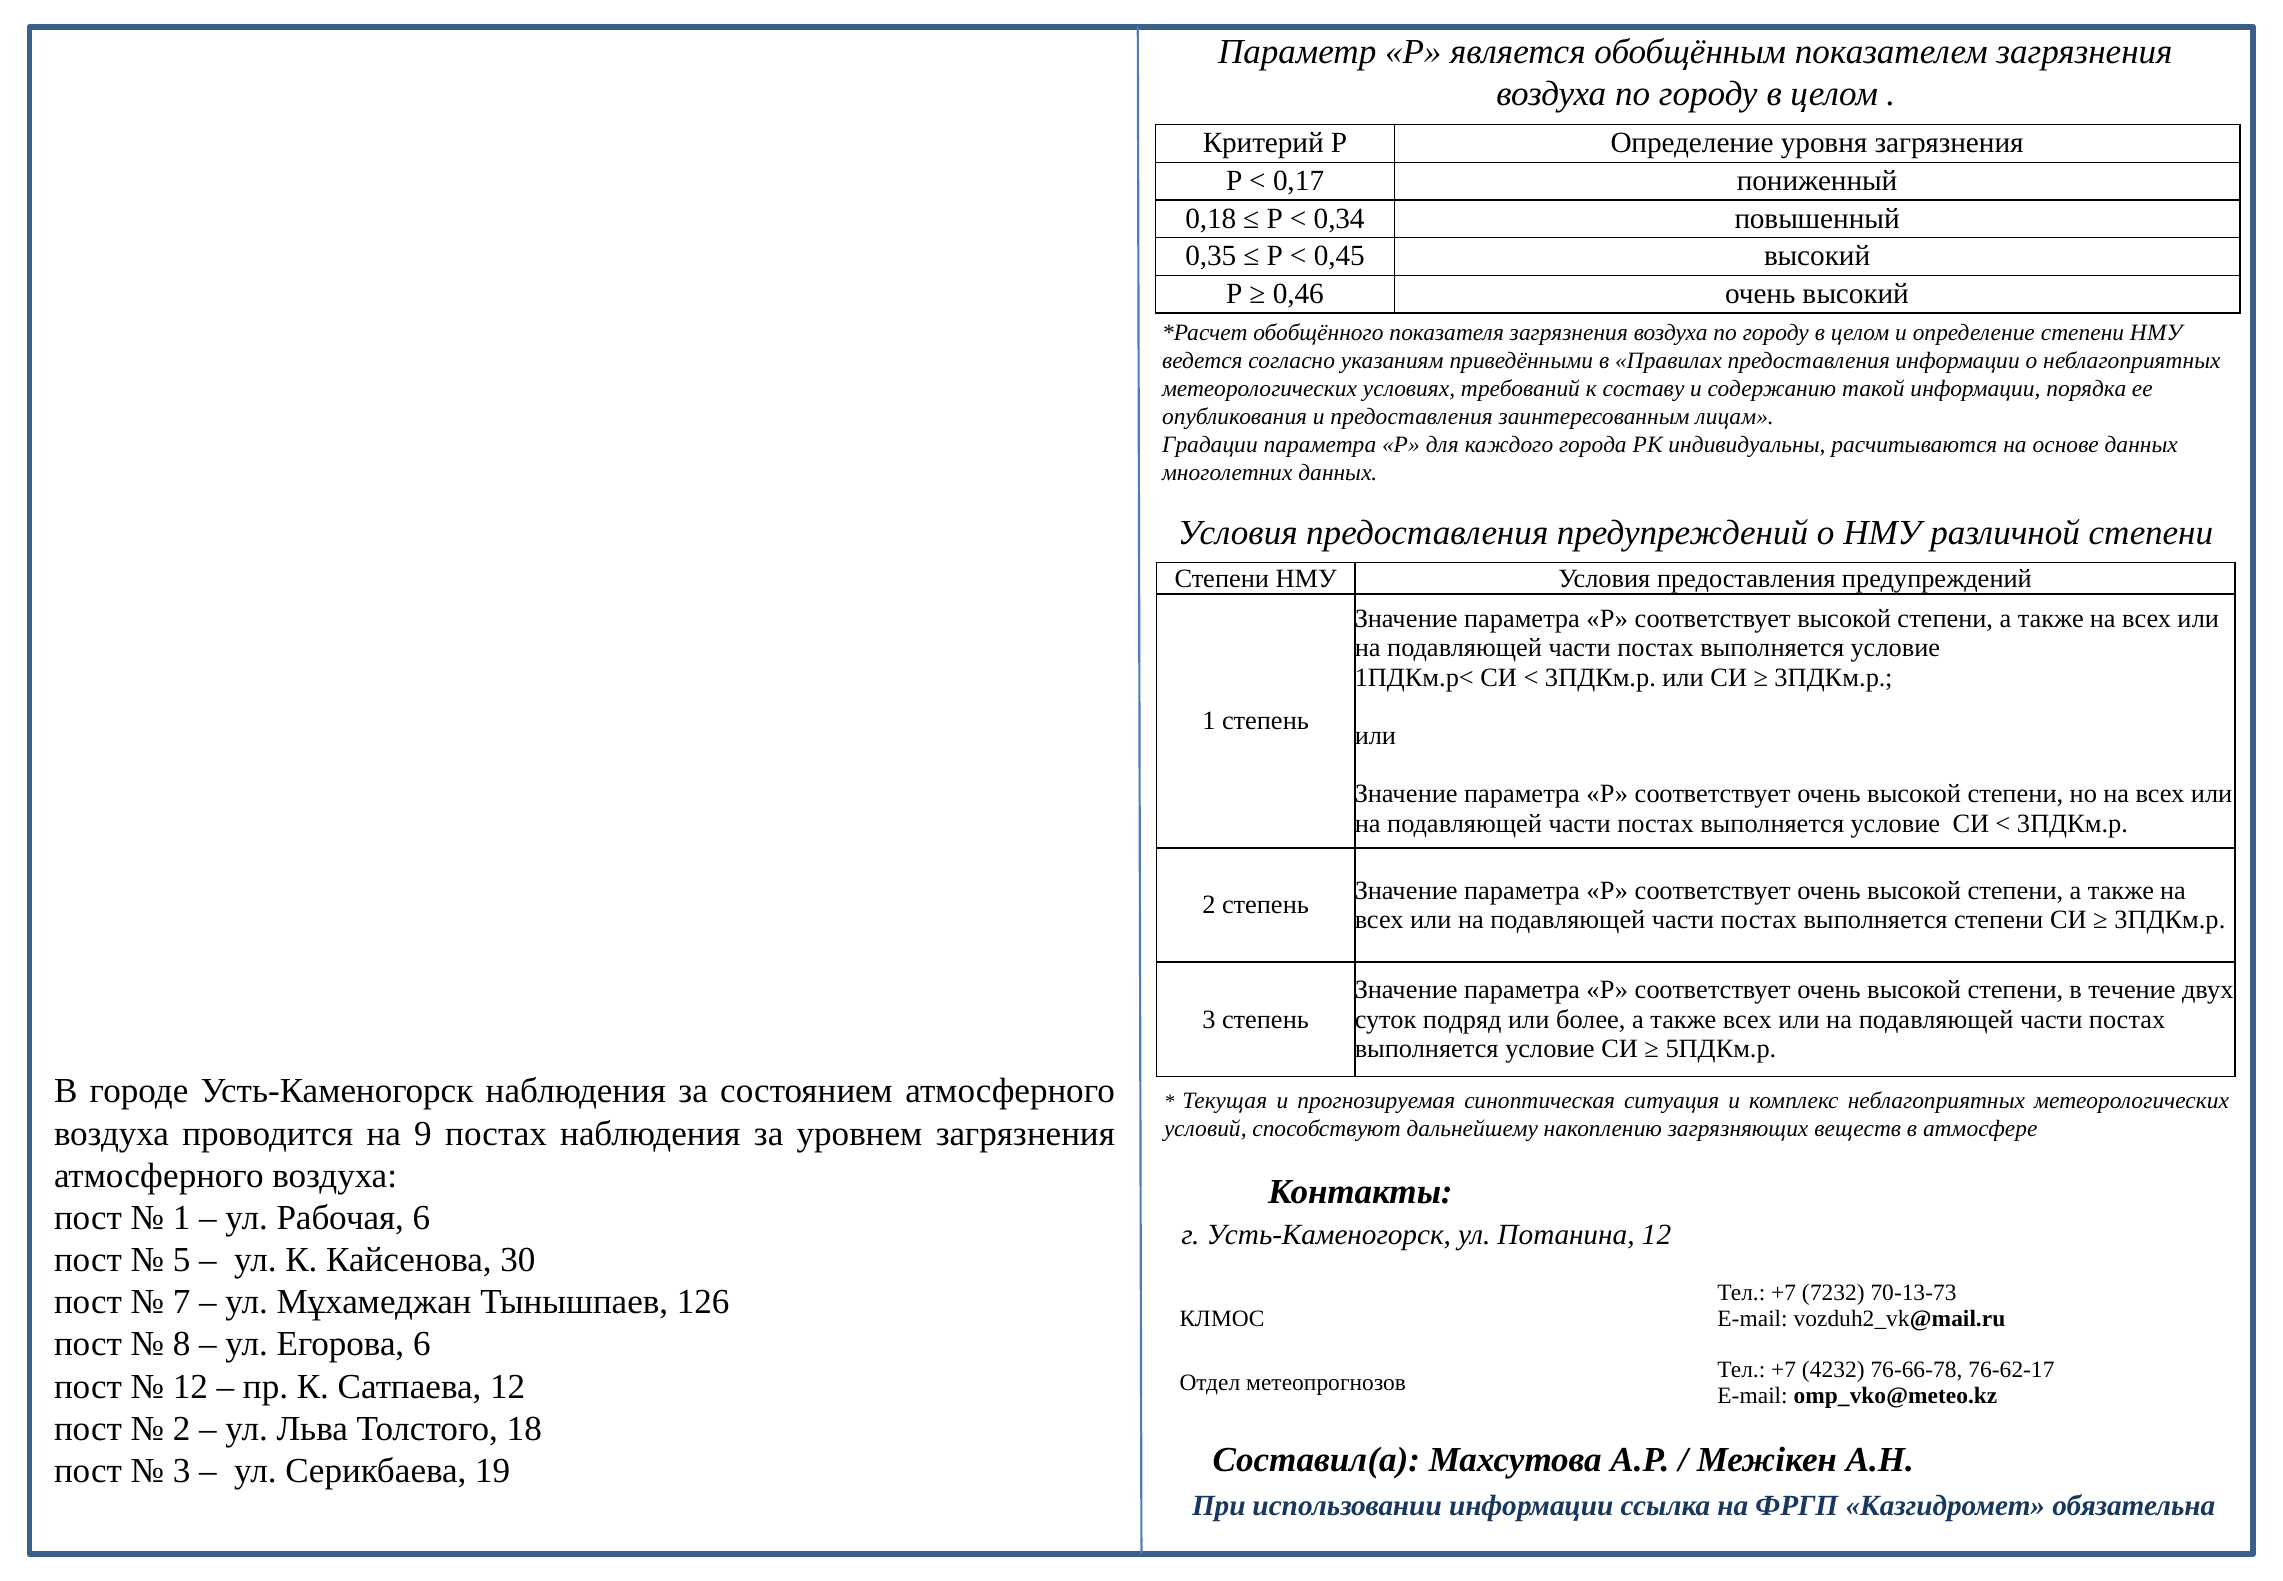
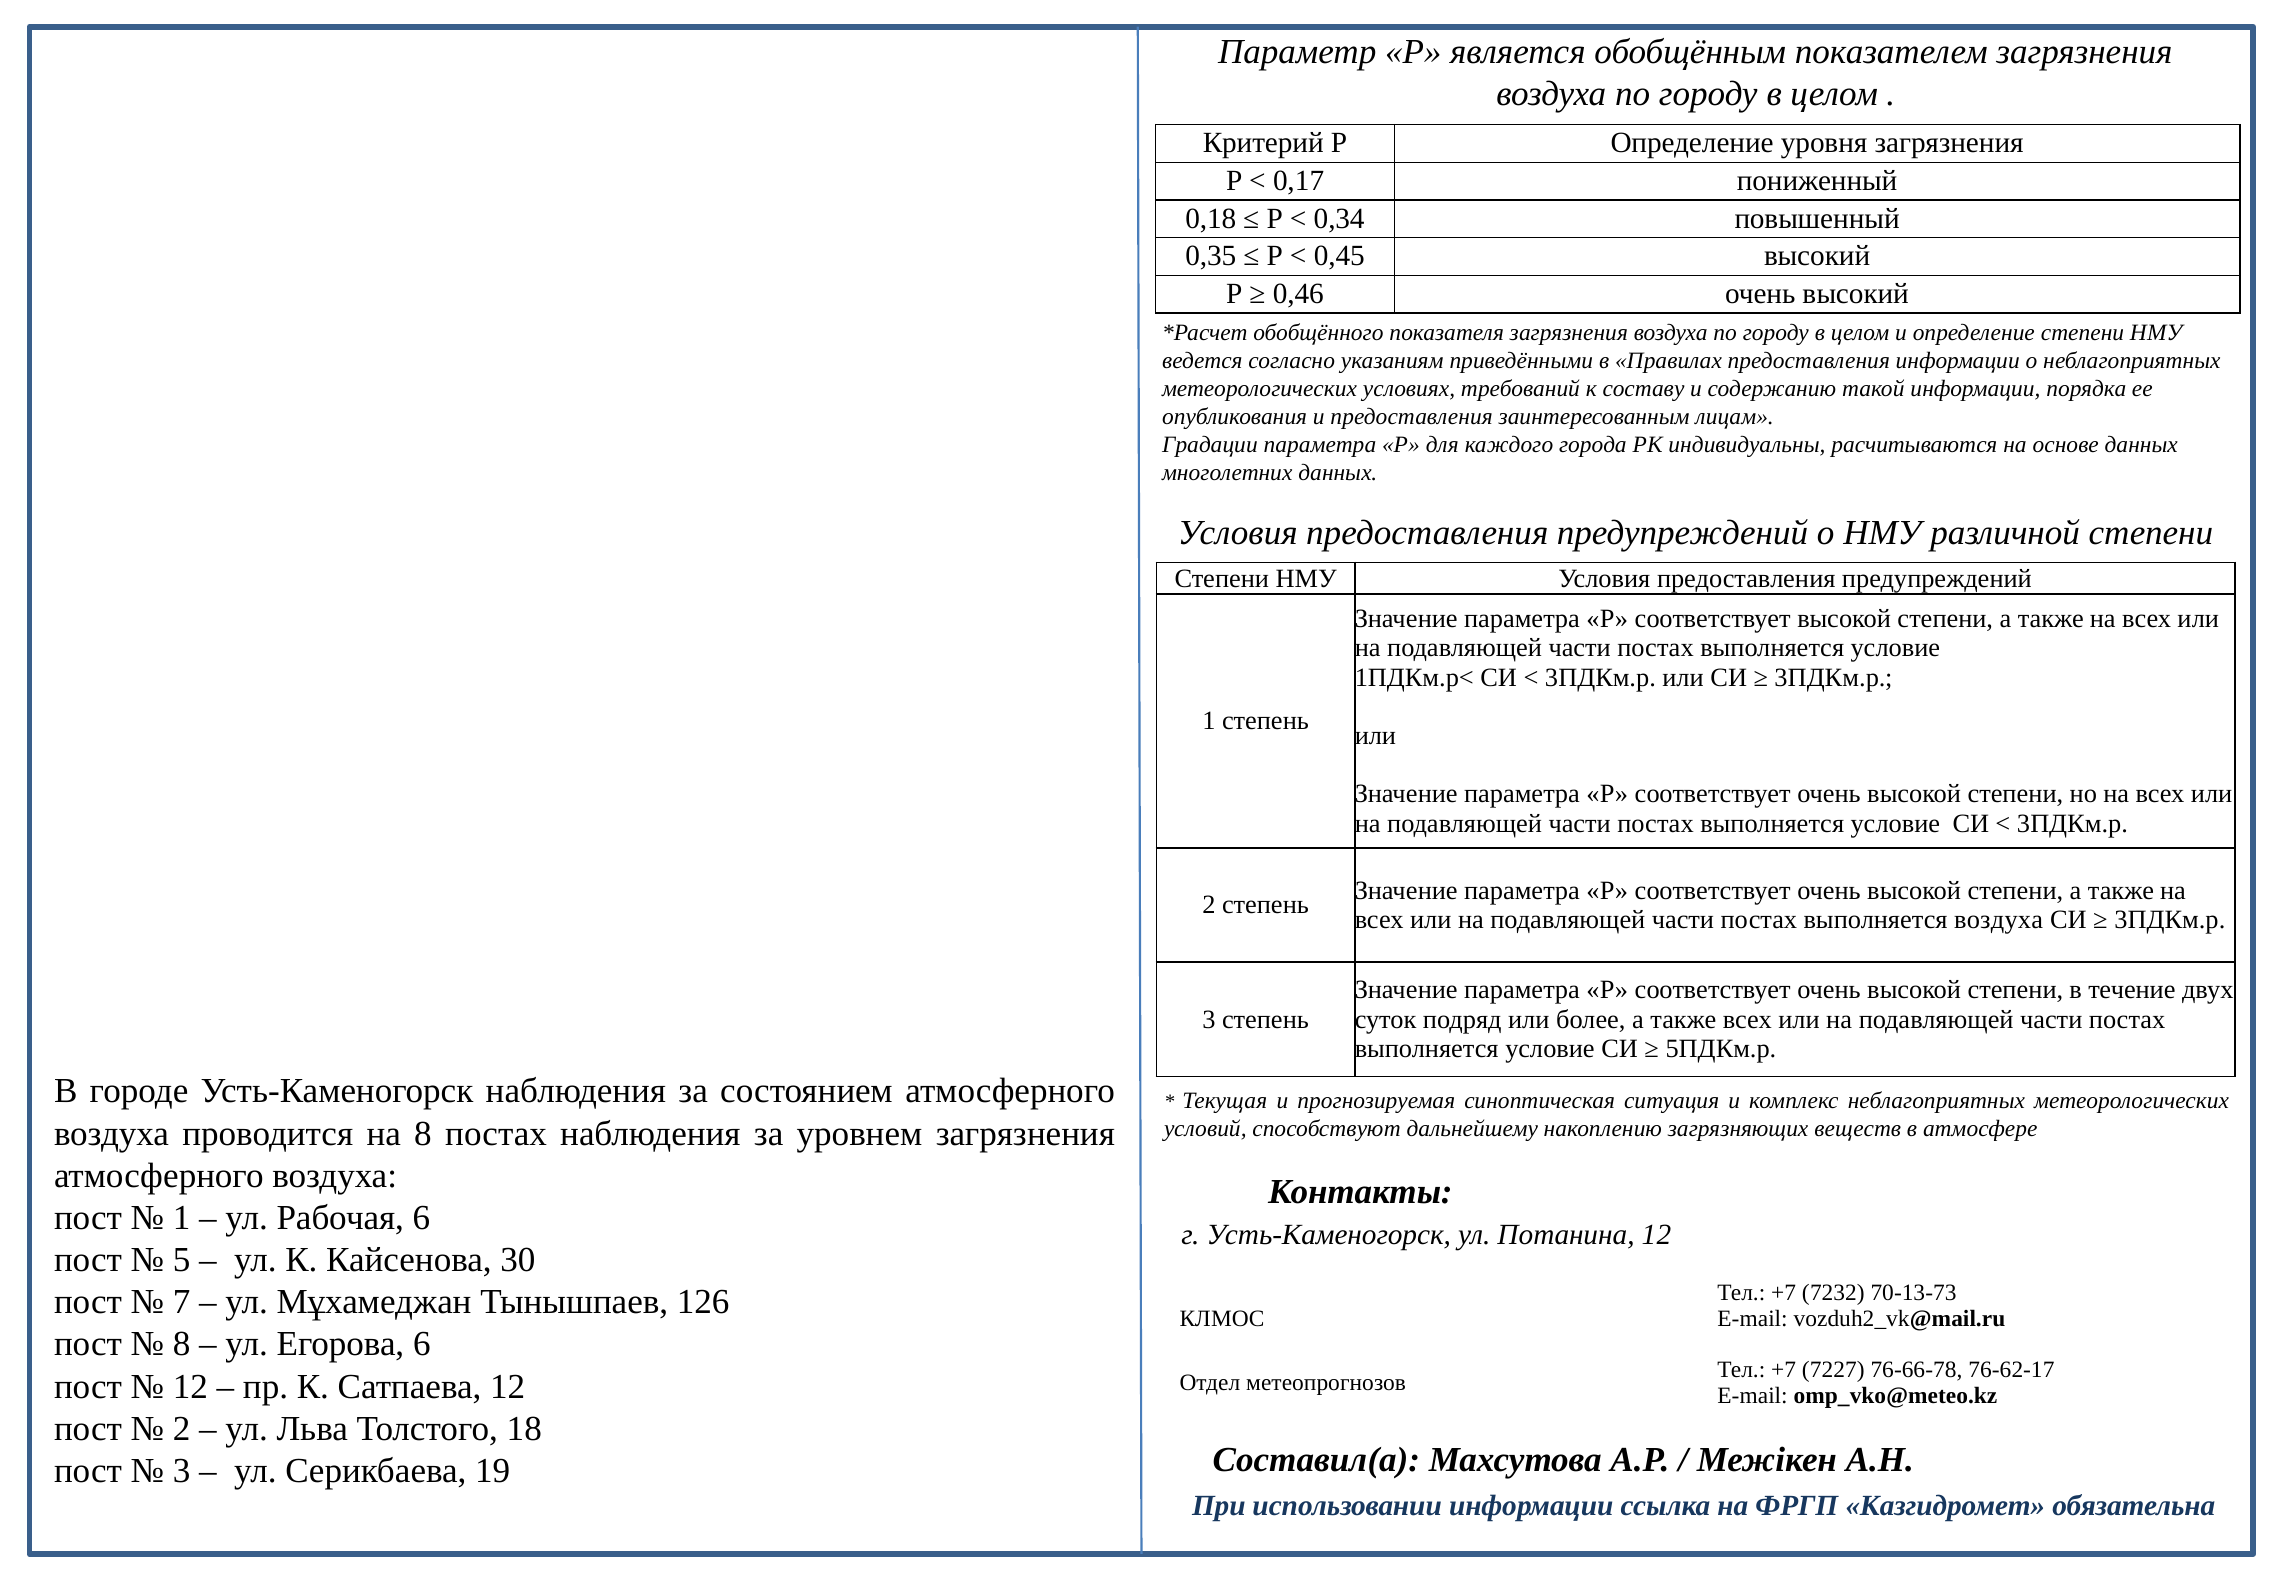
выполняется степени: степени -> воздуха (1999, 920)
на 9: 9 -> 8 (423, 1133)
4232: 4232 -> 7227 (1833, 1370)
